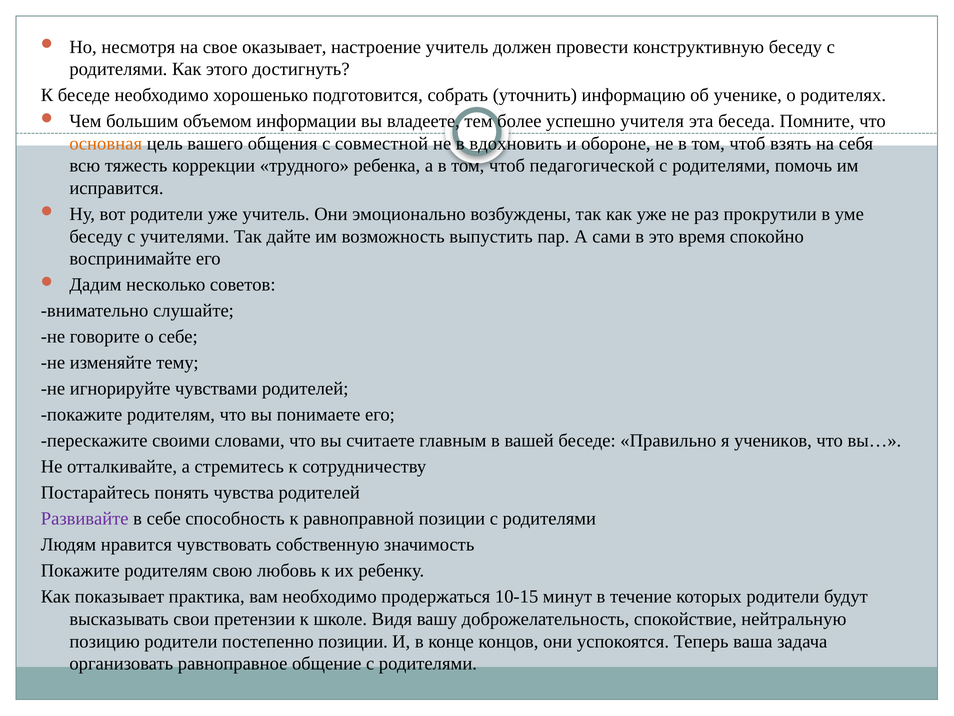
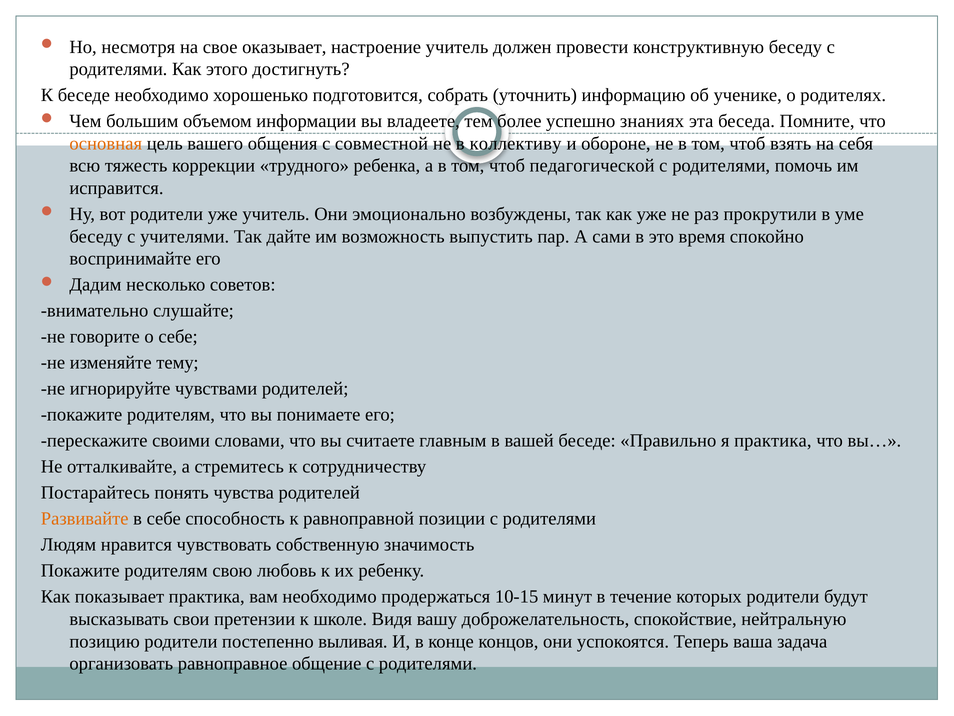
учителя: учителя -> знаниях (652, 121)
вдохновить: вдохновить -> коллективу (516, 143)
я учеников: учеников -> практика (773, 440)
Развивайте colour: purple -> orange (85, 518)
постепенно позиции: позиции -> выливая (353, 641)
